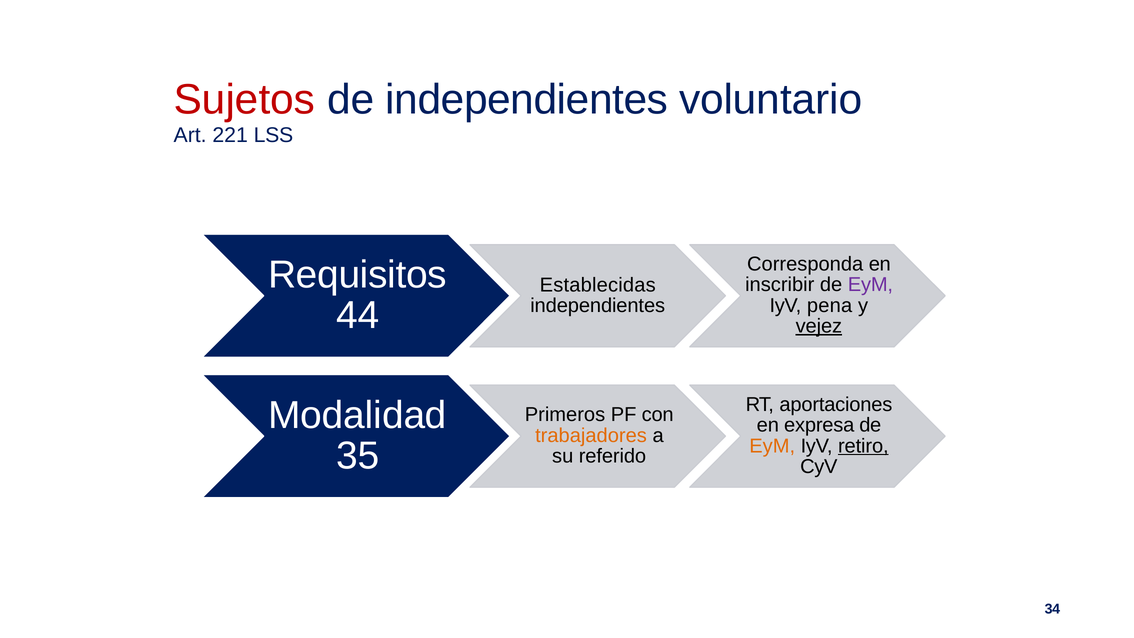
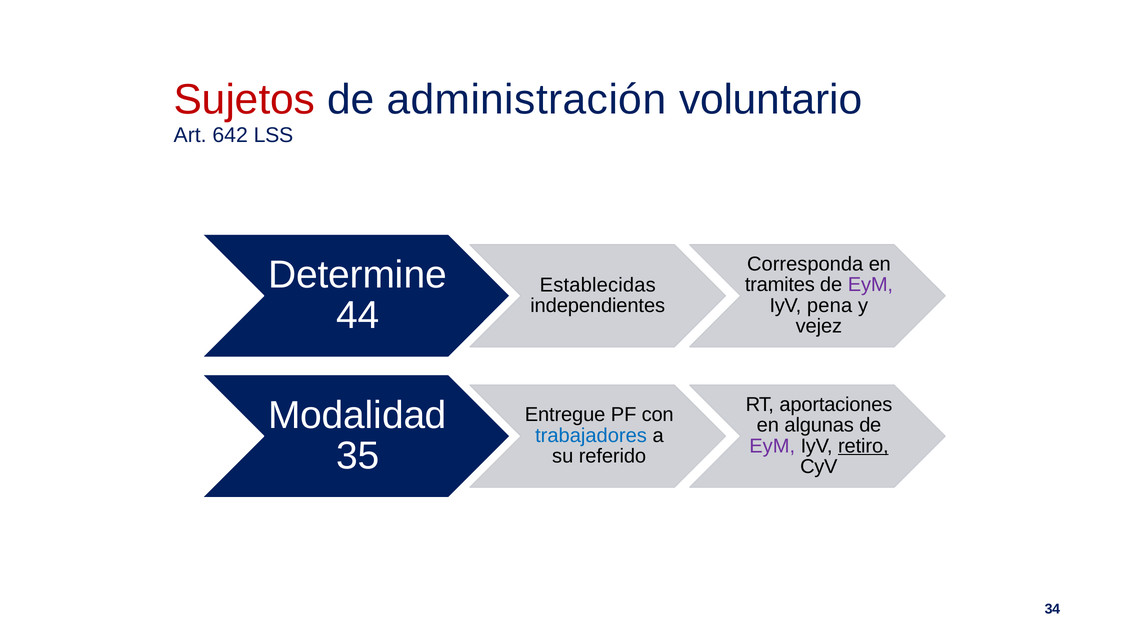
de independientes: independientes -> administración (526, 99)
221: 221 -> 642 (230, 135)
Requisitos: Requisitos -> Determine (357, 275)
inscribir: inscribir -> tramites (780, 285)
vejez underline: present -> none (819, 326)
Primeros: Primeros -> Entregue (565, 415)
expresa: expresa -> algunas (819, 425)
trabajadores colour: orange -> blue (591, 435)
EyM colour: orange -> purple (772, 446)
